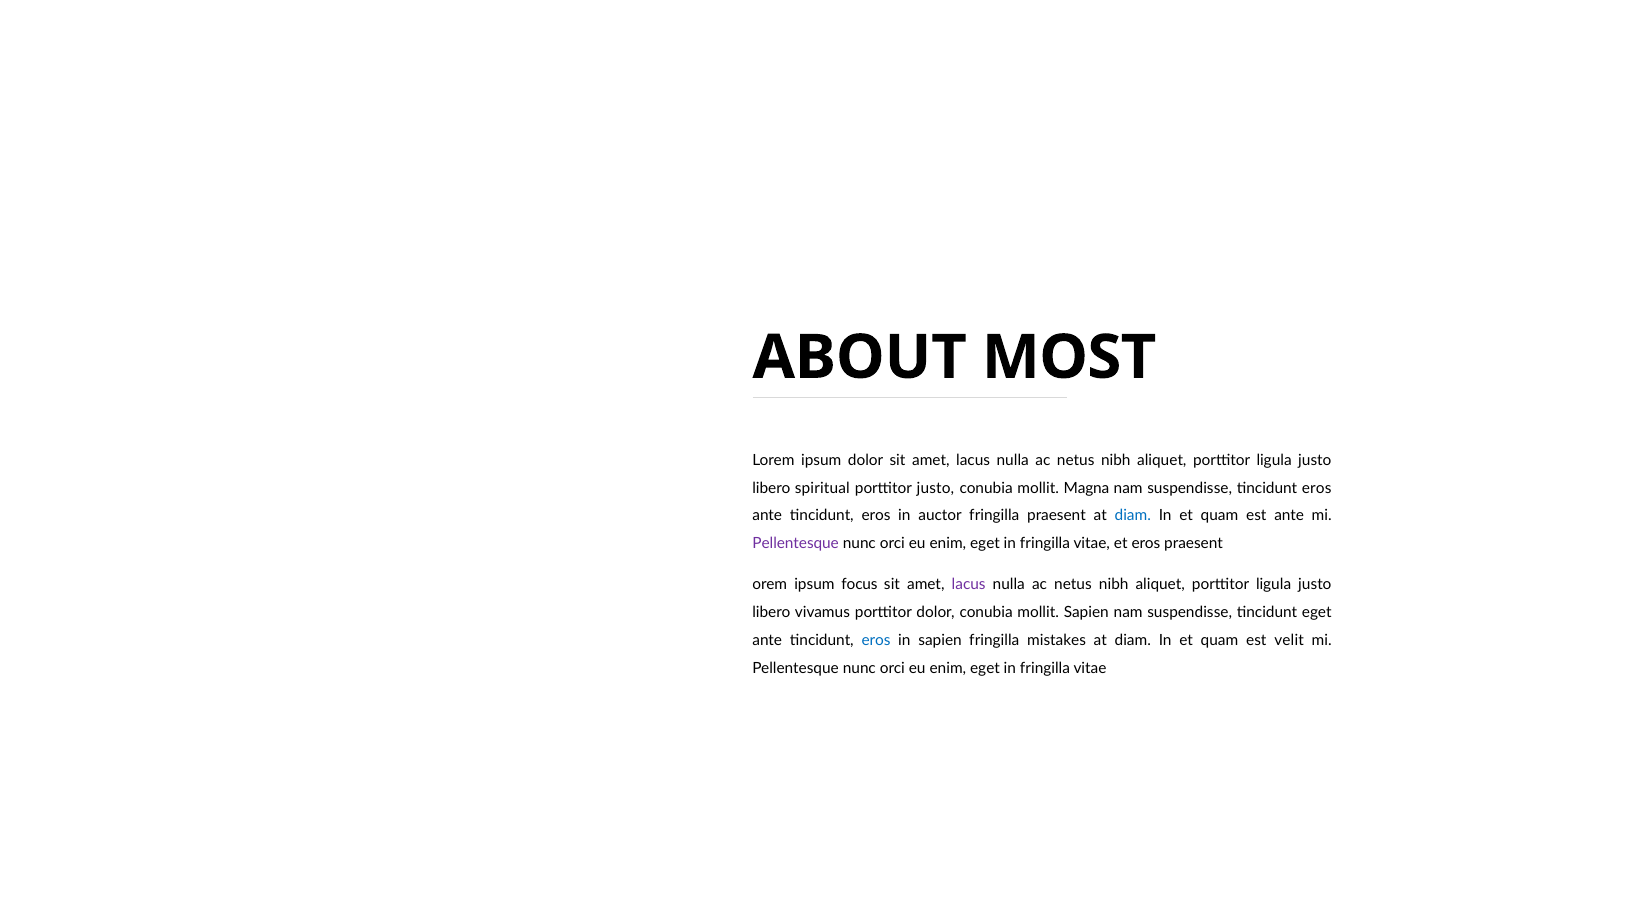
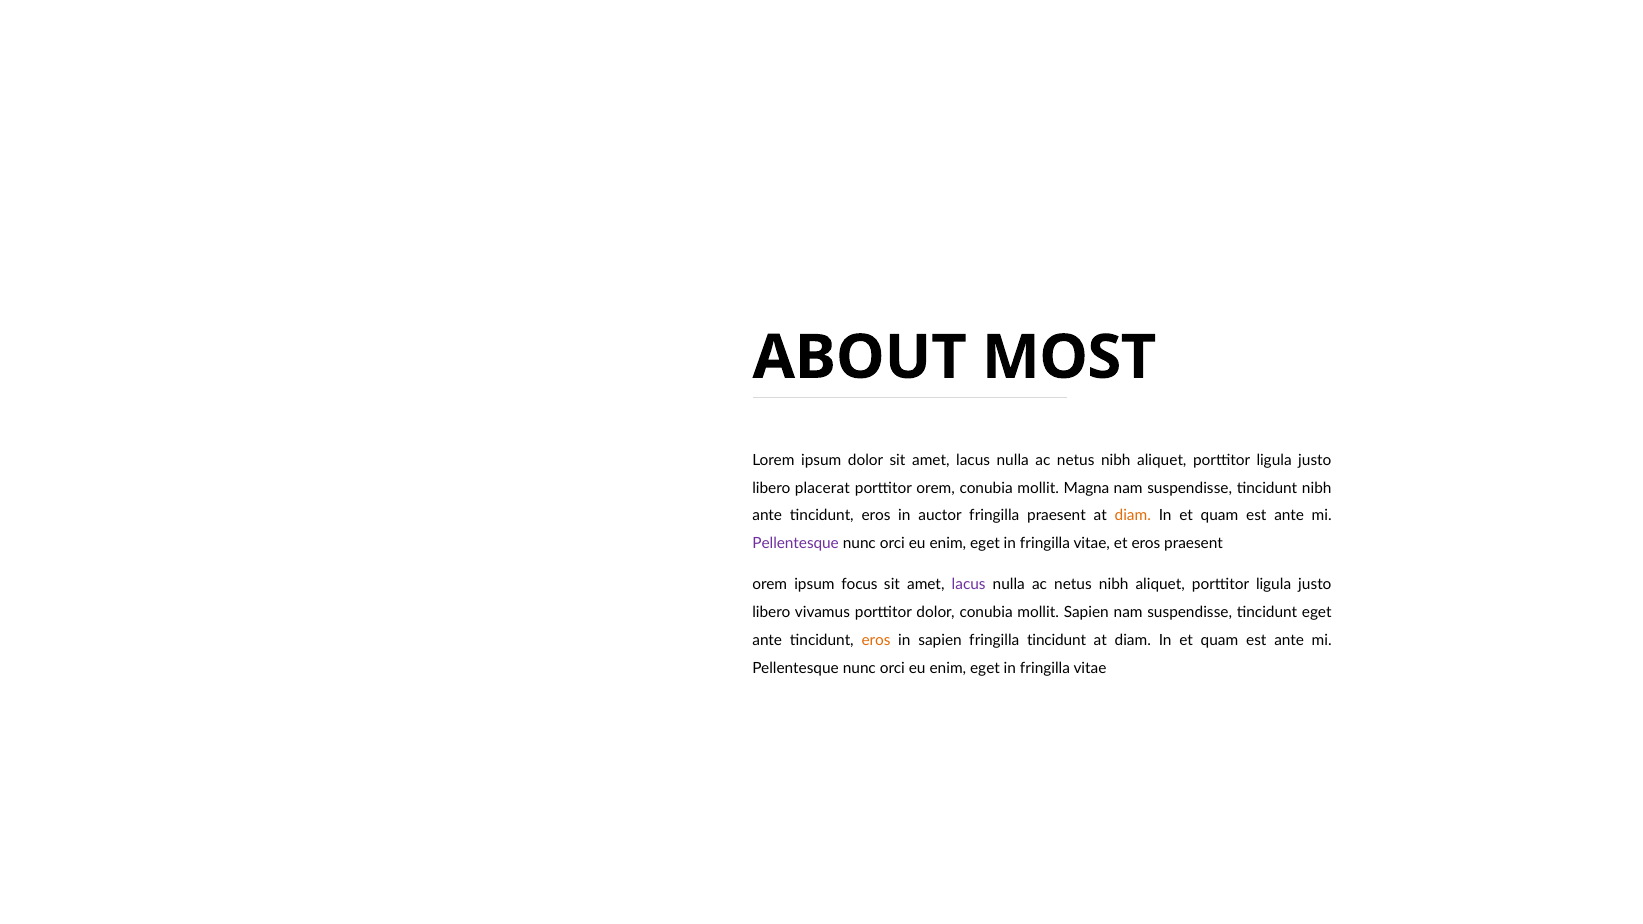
spiritual: spiritual -> placerat (822, 488)
porttitor justo: justo -> orem (936, 488)
suspendisse tincidunt eros: eros -> nibh (1317, 488)
diam colour: blue -> orange (1133, 516)
eros colour: blue -> orange (876, 640)
fringilla mistakes: mistakes -> tincidunt (1057, 640)
velit: velit -> ante (1289, 640)
